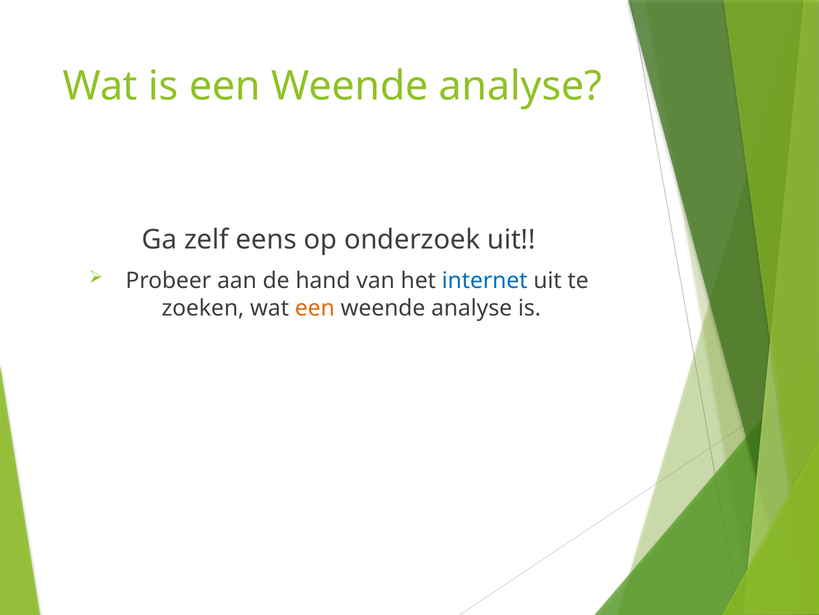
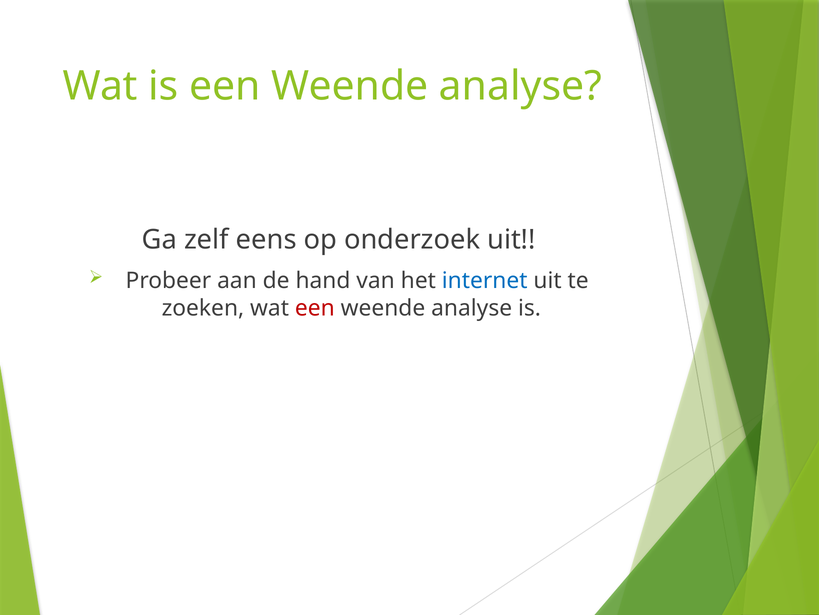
een colour: orange -> red (315, 308)
